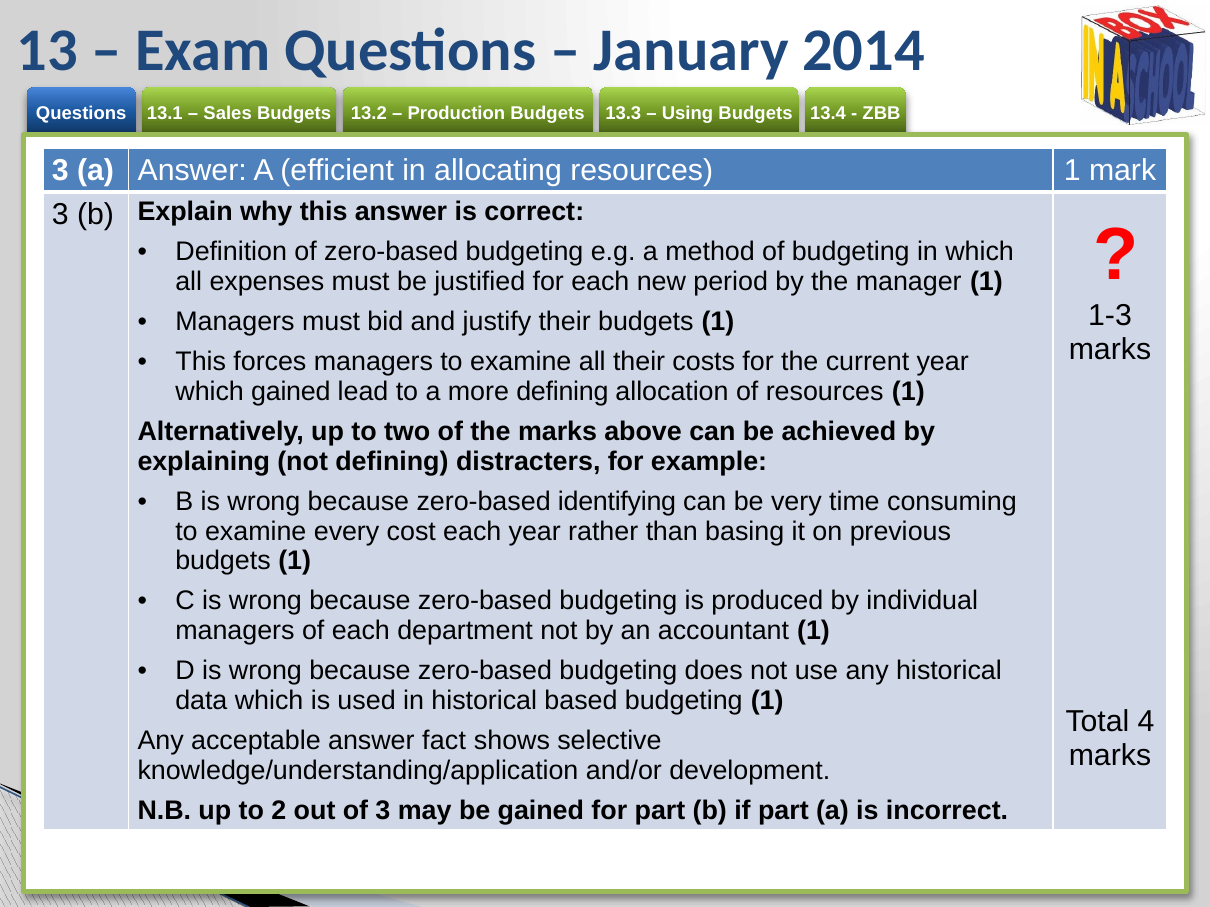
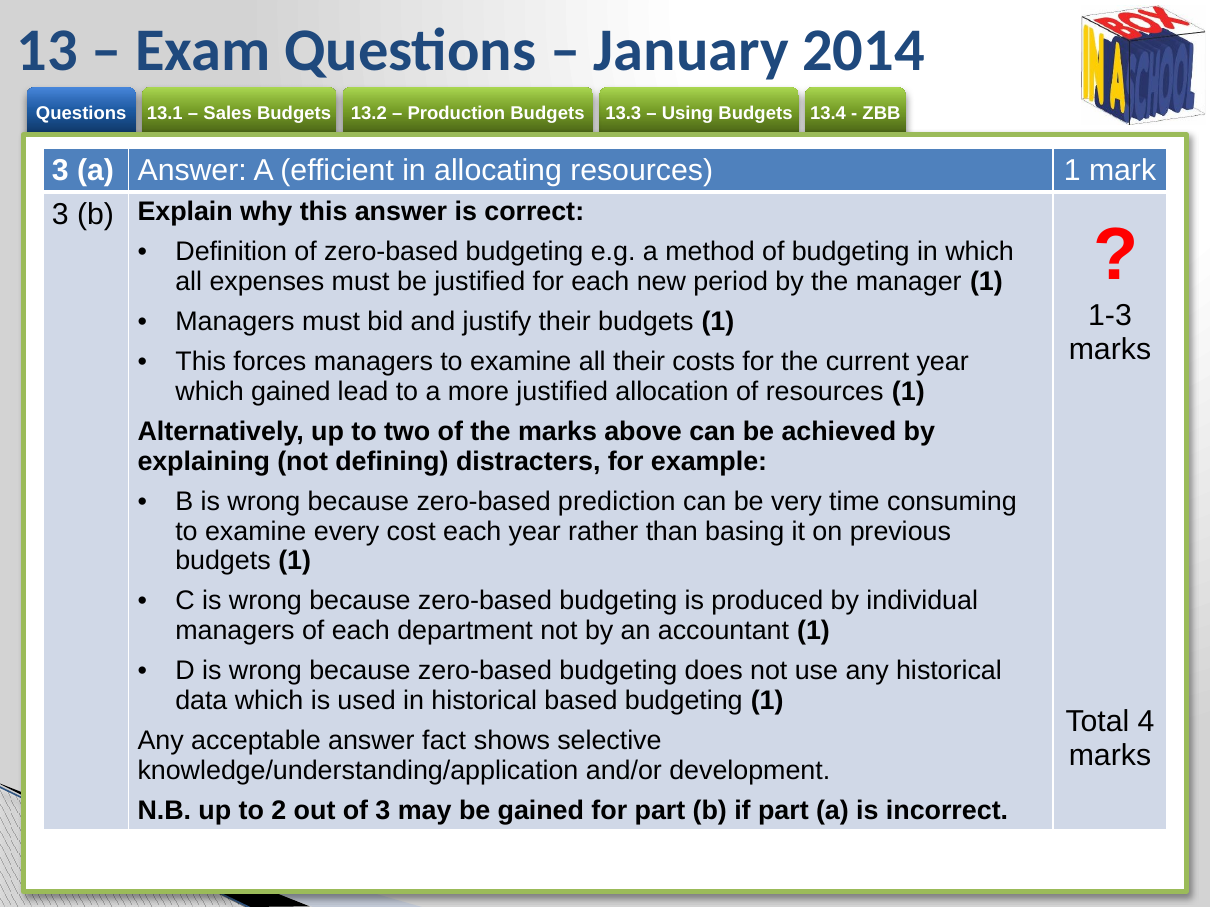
more defining: defining -> justified (562, 392)
identifying: identifying -> prediction (617, 502)
